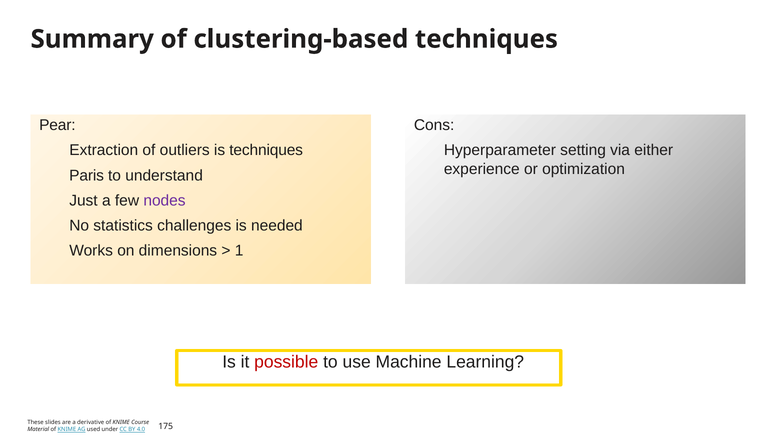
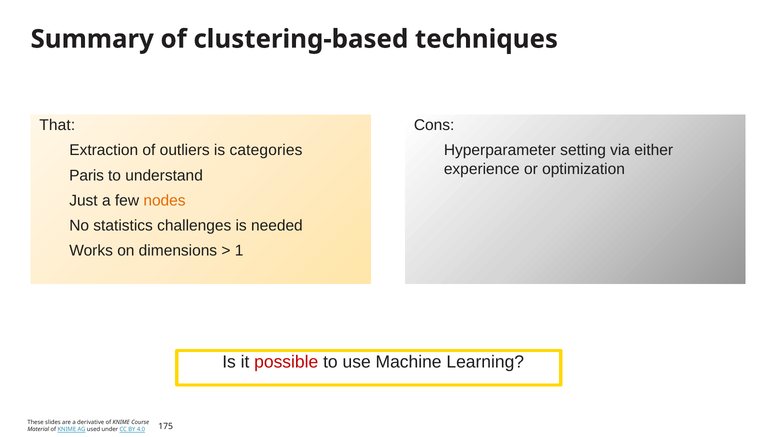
Pear: Pear -> That (57, 125)
is techniques: techniques -> categories (266, 150)
nodes colour: purple -> orange (165, 200)
